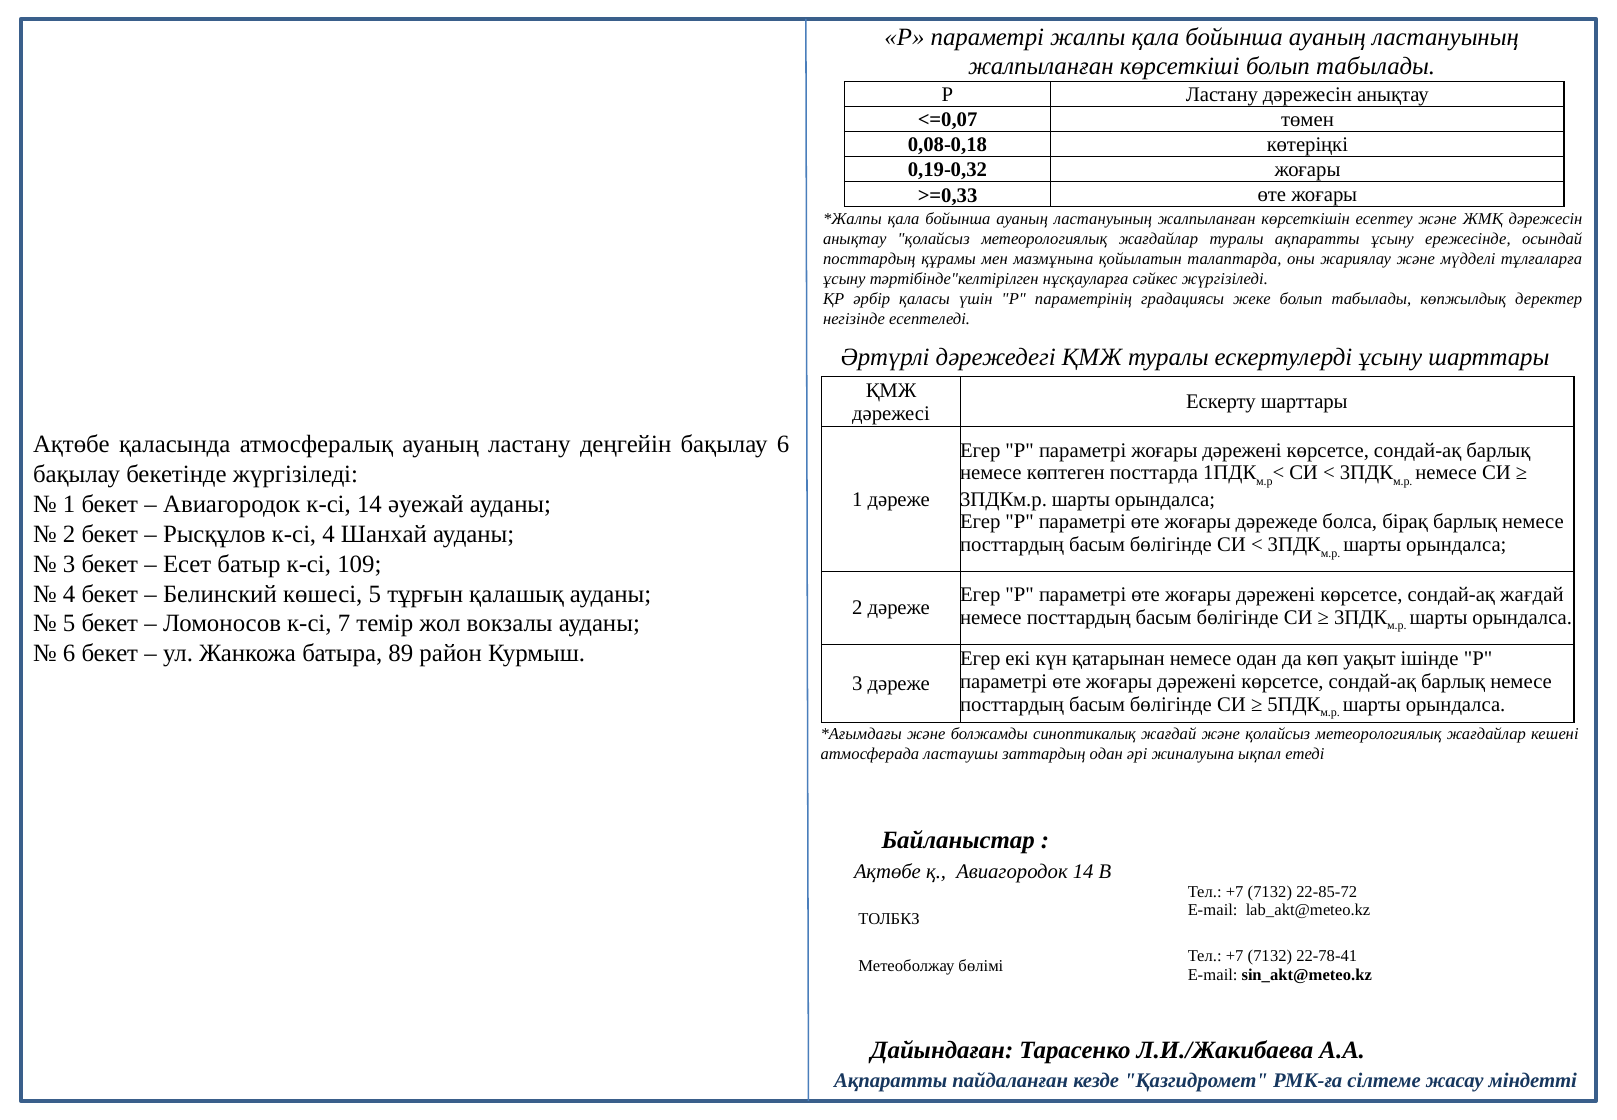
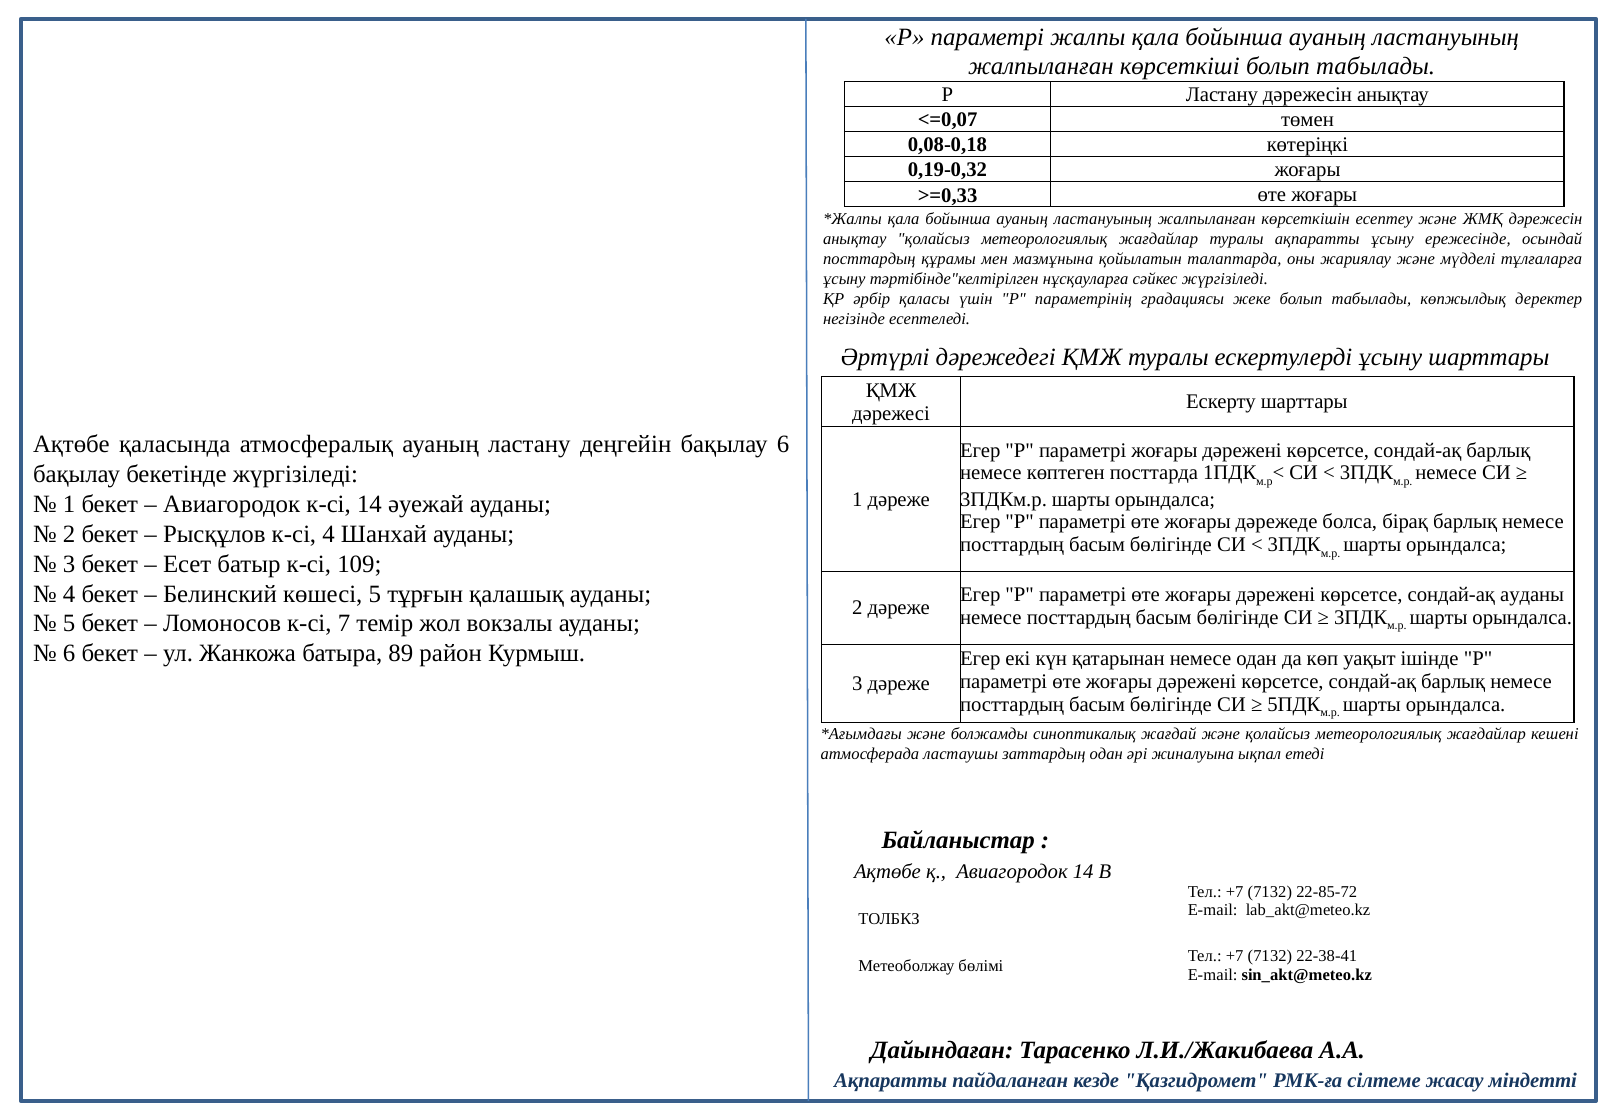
сондай-ақ жағдай: жағдай -> ауданы (1532, 595)
22-78-41: 22-78-41 -> 22-38-41 (1327, 956)
